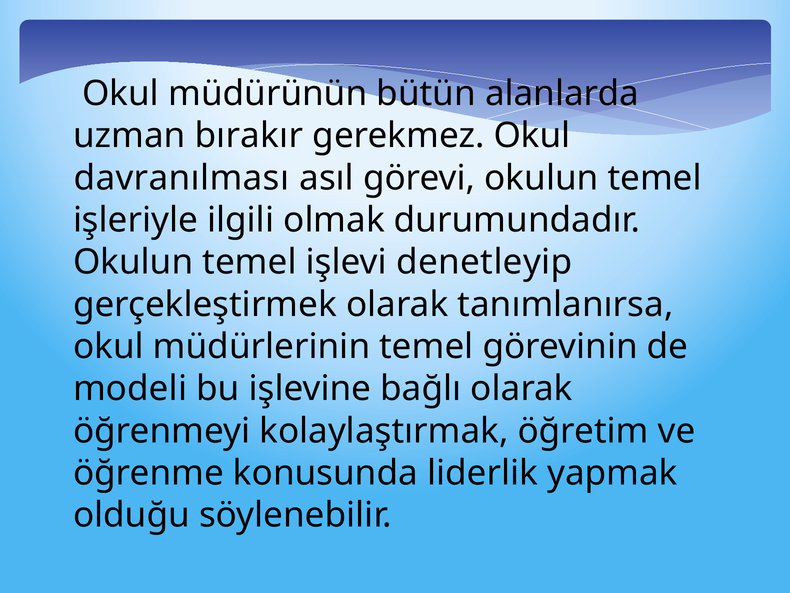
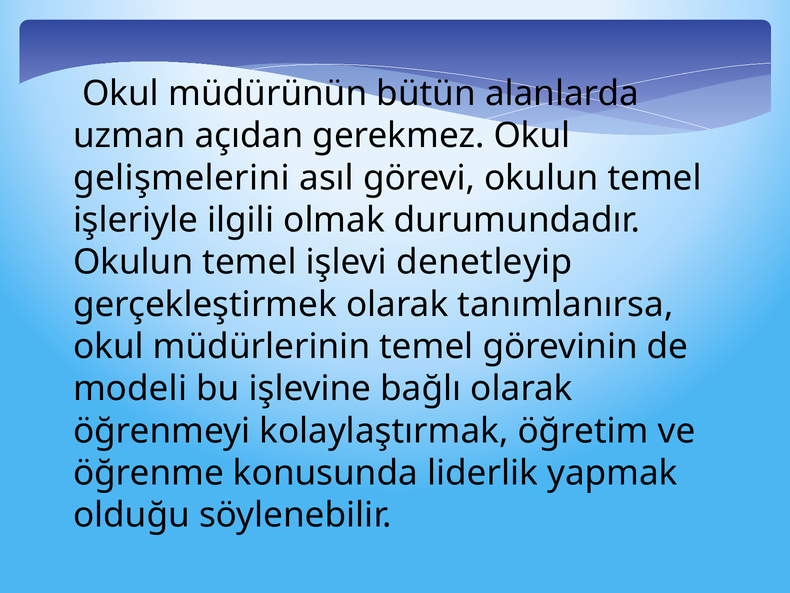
bırakır: bırakır -> açıdan (249, 136)
davranılması: davranılması -> gelişmelerini (181, 178)
